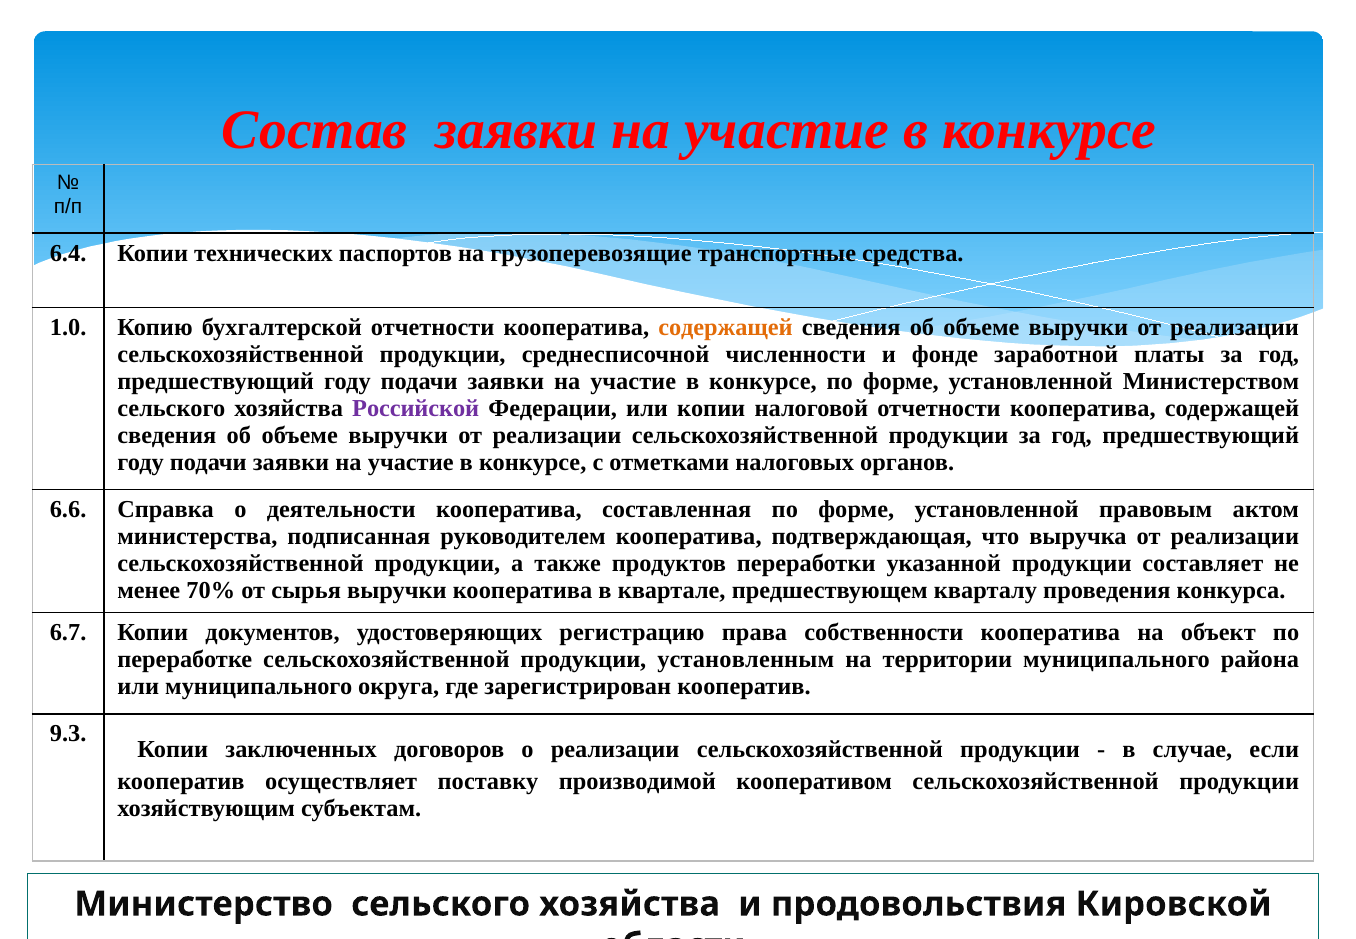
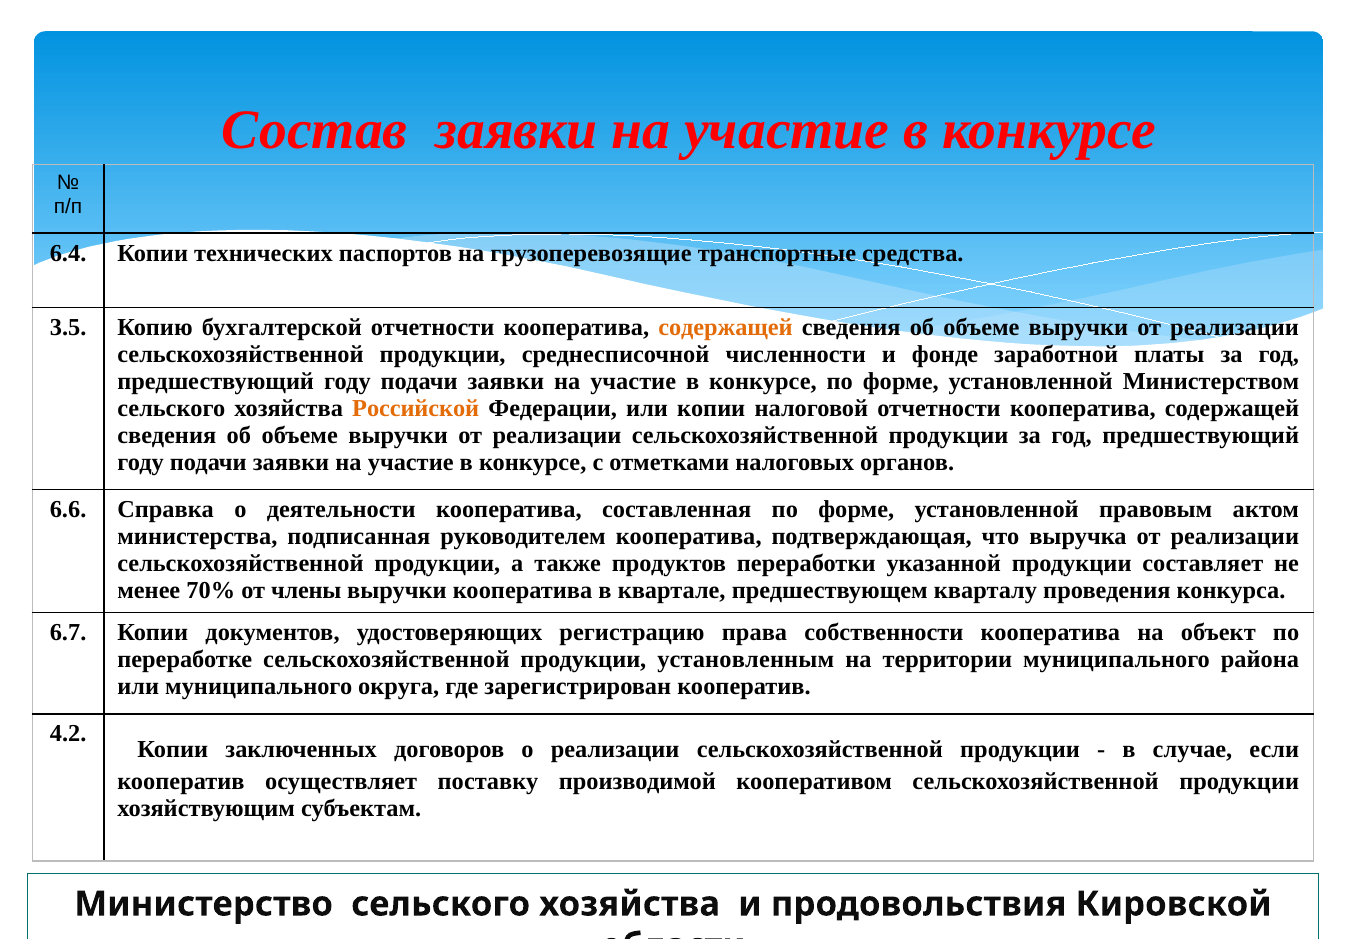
1.0: 1.0 -> 3.5 (68, 328)
Российской colour: purple -> orange (416, 408)
сырья: сырья -> члены (306, 590)
9.3: 9.3 -> 4.2 (68, 734)
